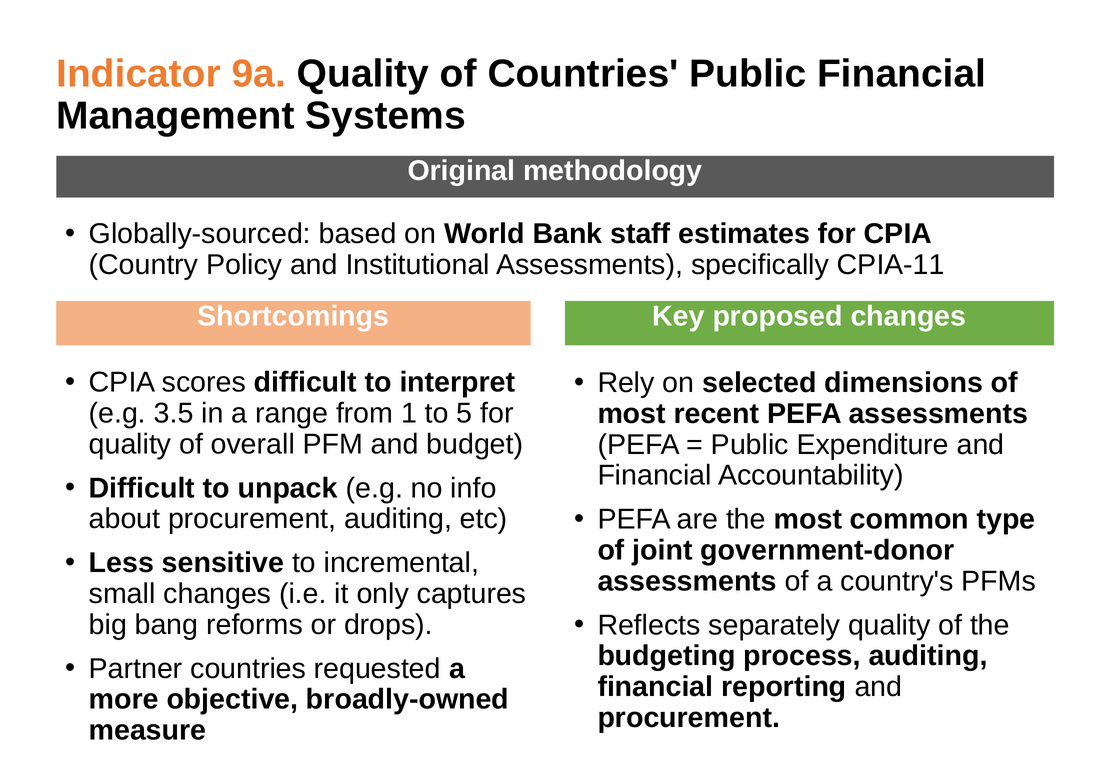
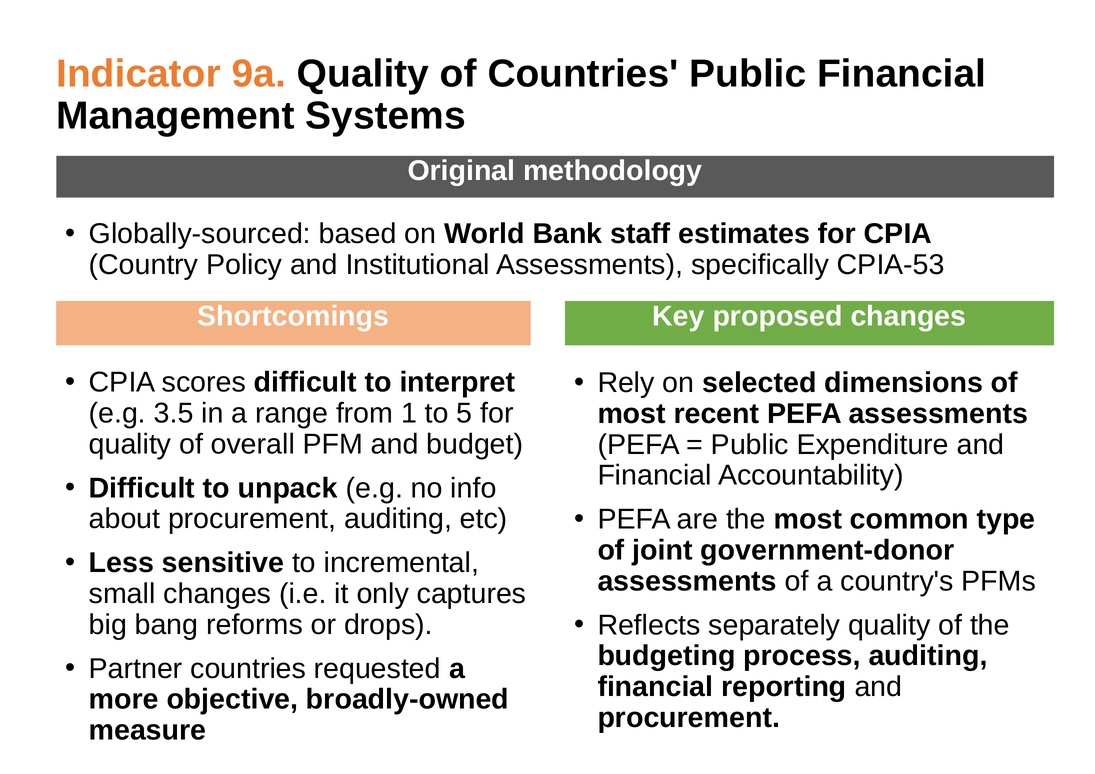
CPIA-11: CPIA-11 -> CPIA-53 (891, 265)
